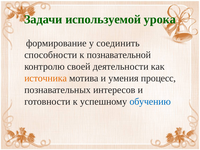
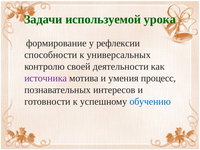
соединить: соединить -> рефлексии (118, 43)
познавательной: познавательной -> универсальных (119, 55)
источника colour: orange -> purple (46, 78)
